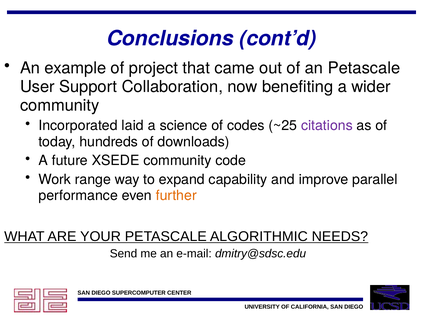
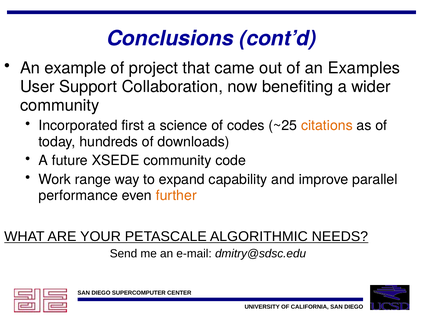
an Petascale: Petascale -> Examples (364, 68)
laid: laid -> first (133, 126)
citations colour: purple -> orange (327, 126)
